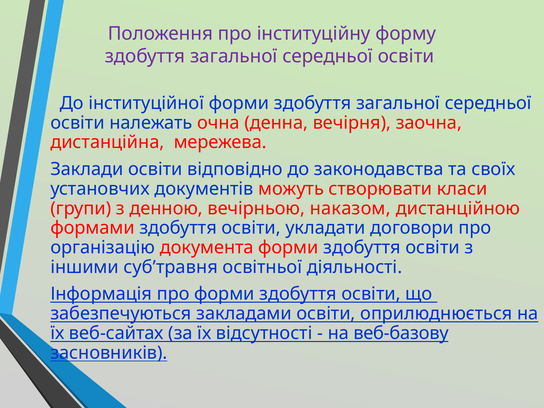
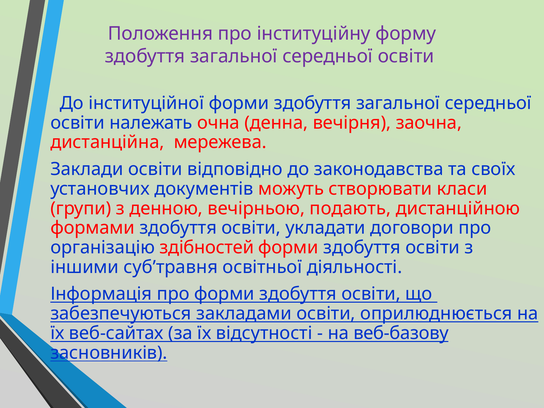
наказом: наказом -> подають (350, 208)
документа: документа -> здібностей (207, 248)
